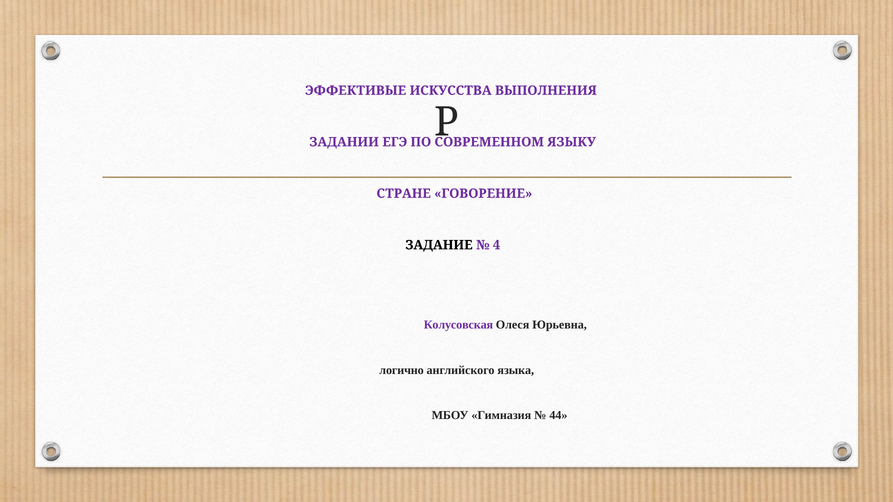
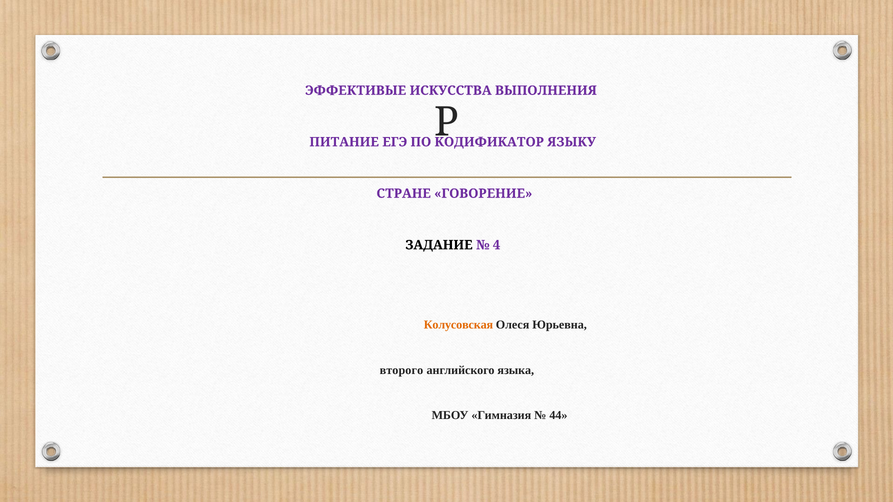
ЗАДАНИИ: ЗАДАНИИ -> ПИТАНИЕ (344, 142)
СОВРЕМЕННОМ: СОВРЕМЕННОМ -> КОДИФИКАТОР (489, 142)
Колусовская colour: purple -> orange (458, 325)
логично: логично -> второго (401, 370)
